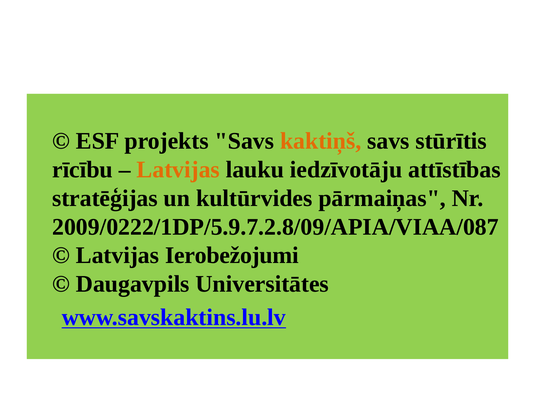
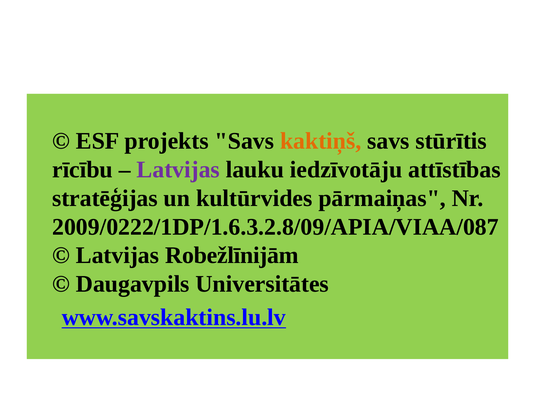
Latvijas colour: orange -> purple (178, 169)
2009/0222/1DP/5.9.7.2.8/09/APIA/VIAA/087: 2009/0222/1DP/5.9.7.2.8/09/APIA/VIAA/087 -> 2009/0222/1DP/1.6.3.2.8/09/APIA/VIAA/087 (275, 226)
Ierobežojumi: Ierobežojumi -> Robežlīnijām (232, 255)
